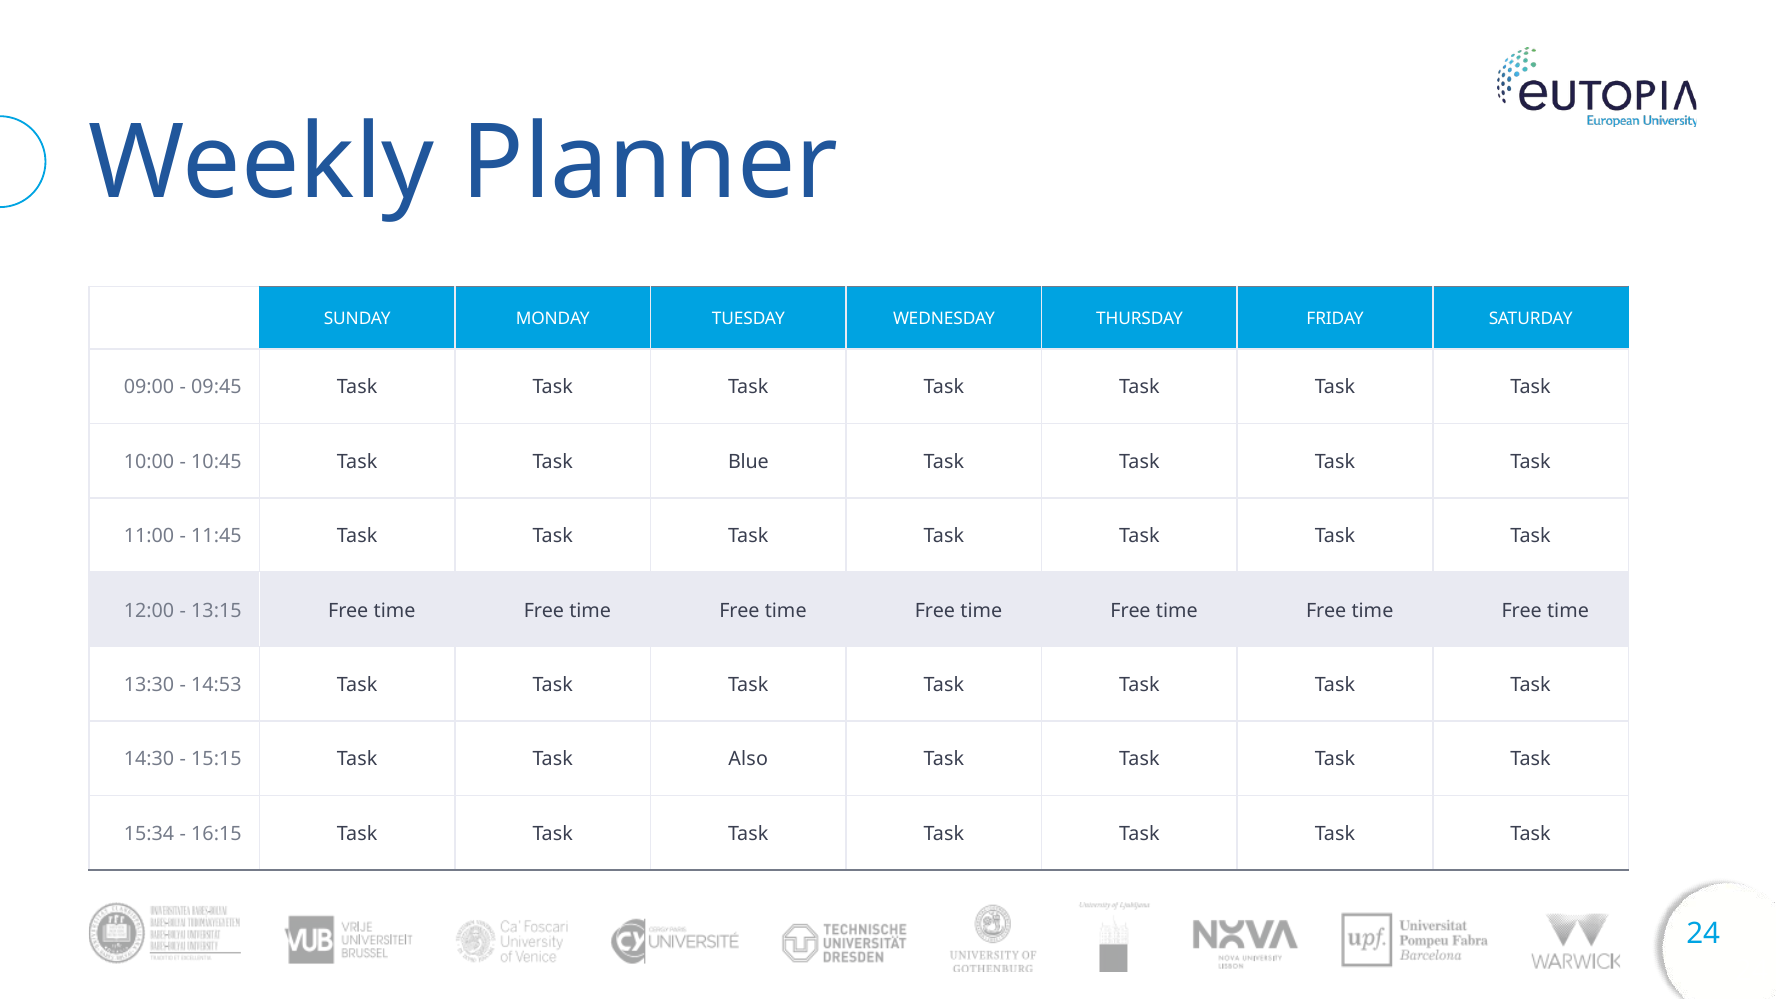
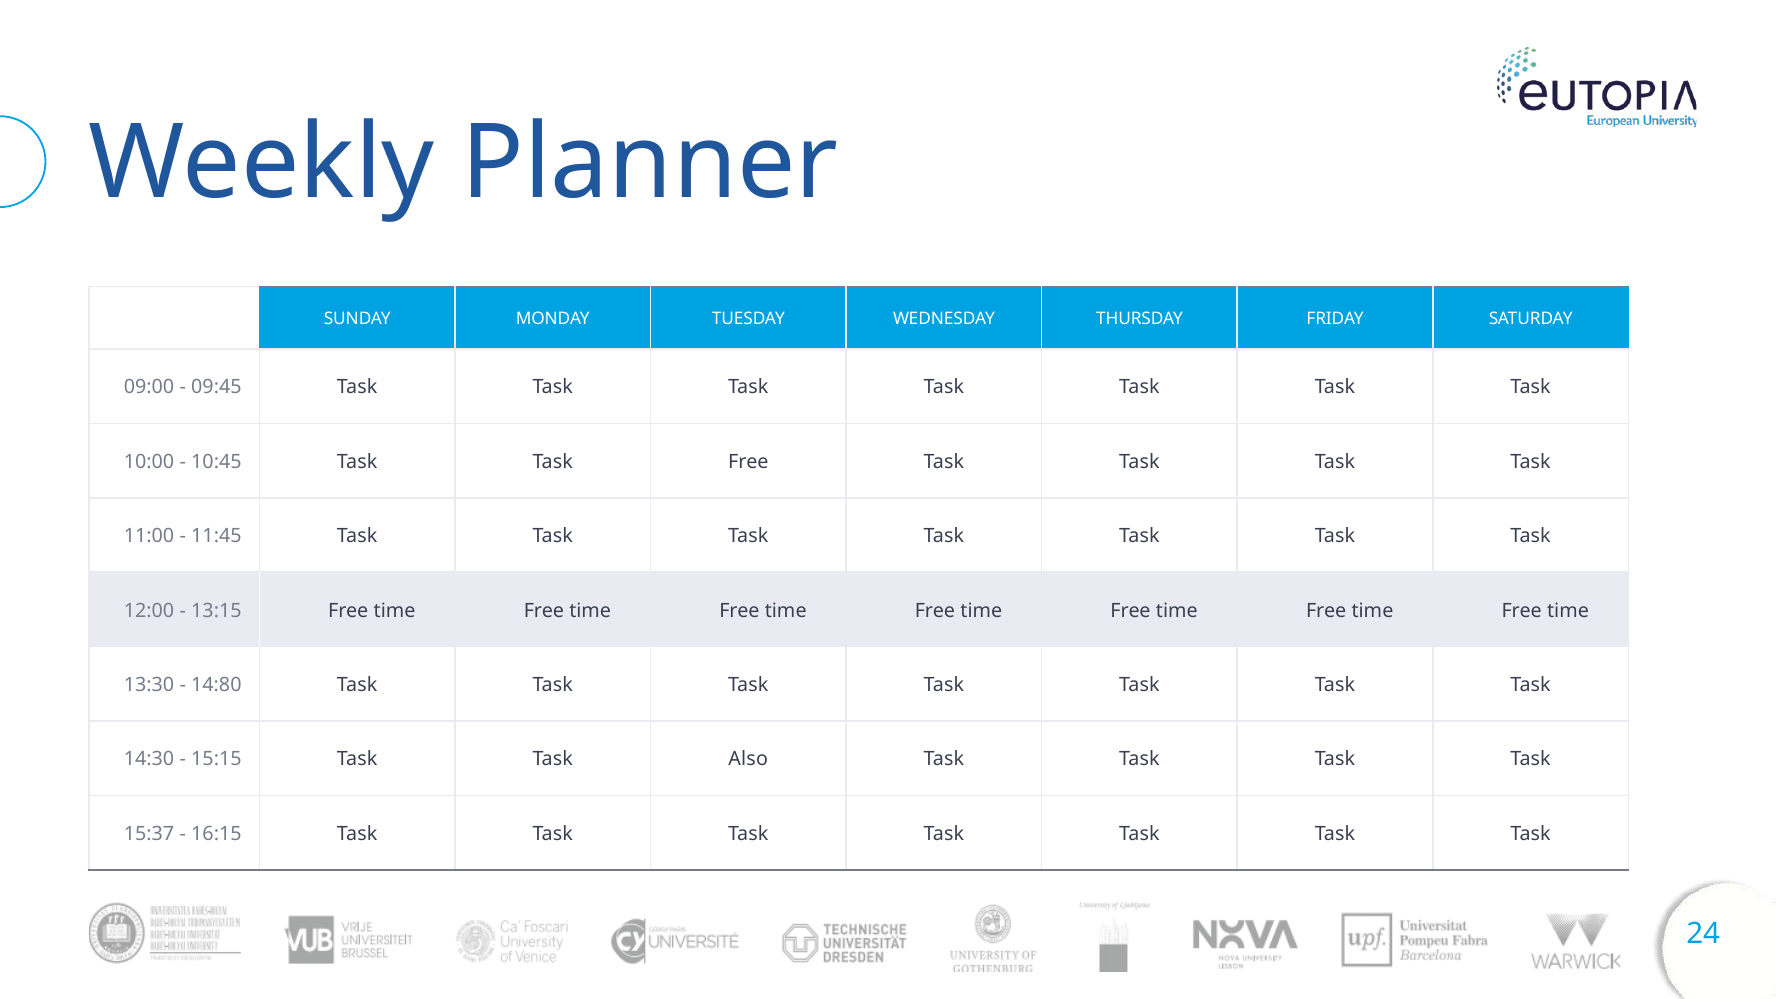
Task Blue: Blue -> Free (748, 462)
14:53: 14:53 -> 14:80 (216, 685)
15:34: 15:34 -> 15:37 (149, 834)
